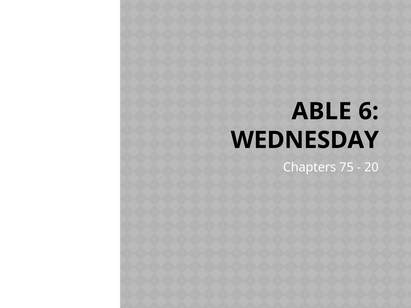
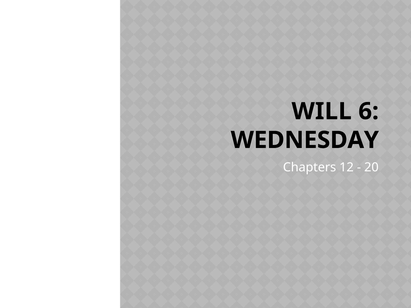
ABLE: ABLE -> WILL (322, 111)
75: 75 -> 12 (347, 168)
